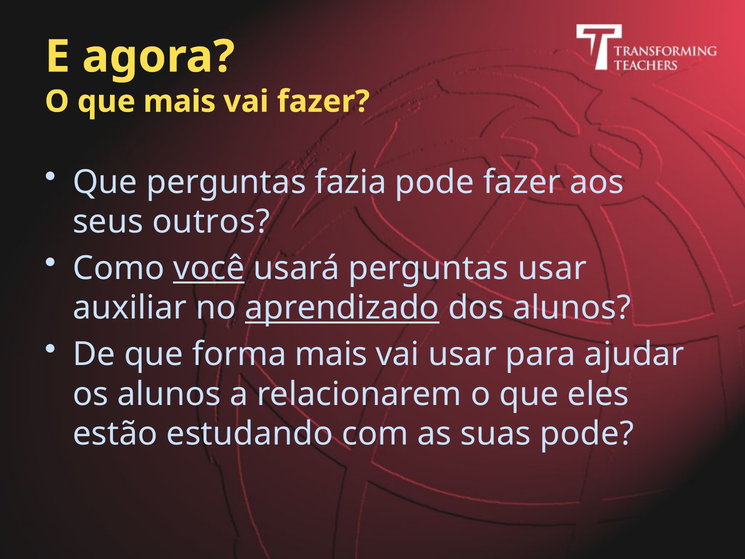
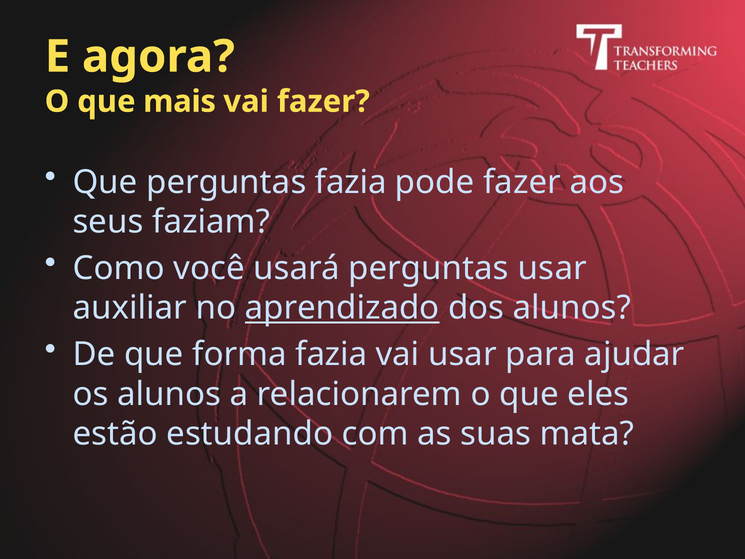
outros: outros -> faziam (211, 222)
você underline: present -> none (209, 268)
forma mais: mais -> fazia (331, 354)
suas pode: pode -> mata (587, 434)
